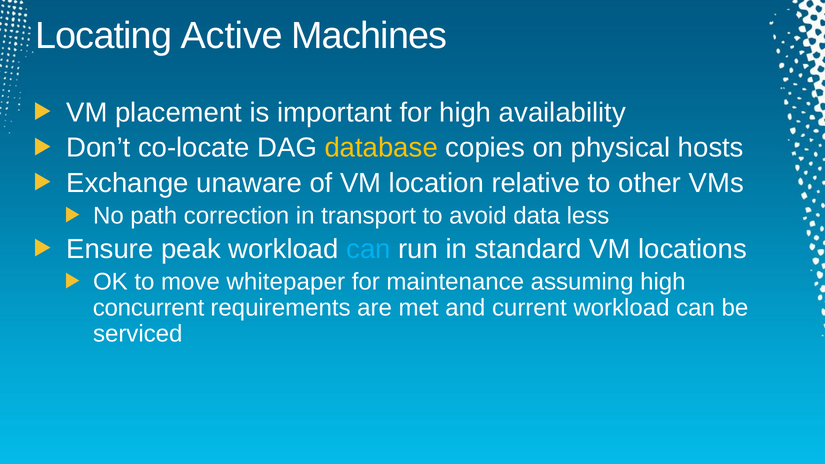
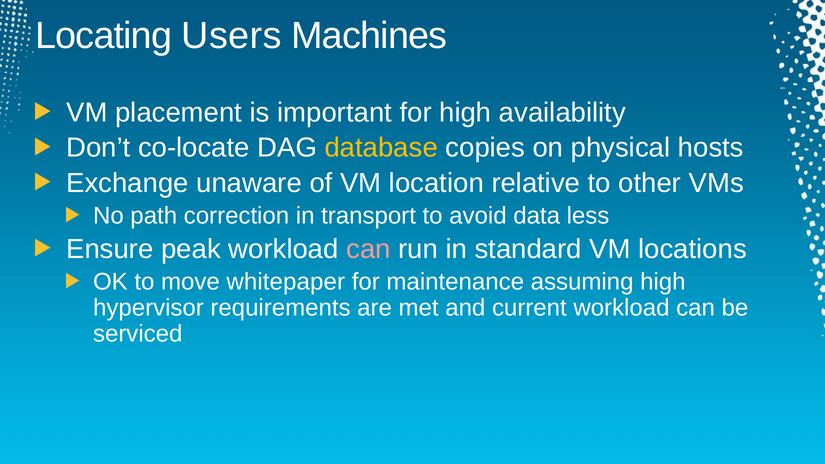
Active: Active -> Users (232, 36)
can colour: light blue -> pink (368, 249)
concurrent: concurrent -> hypervisor (148, 308)
